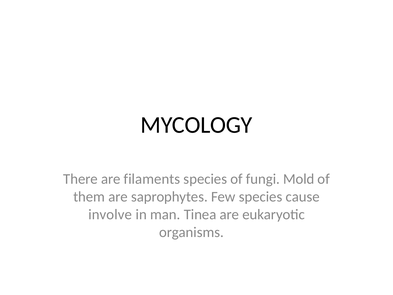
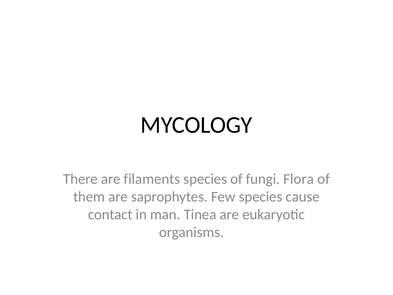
Mold: Mold -> Flora (299, 179)
involve: involve -> contact (110, 214)
